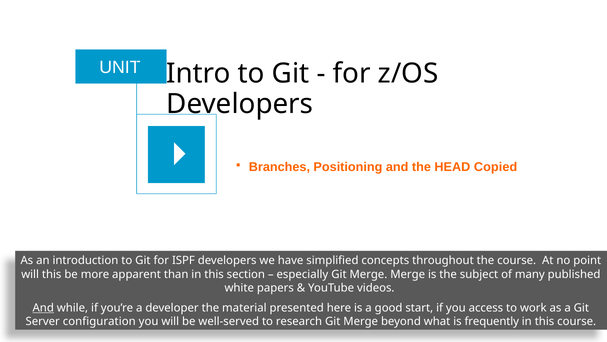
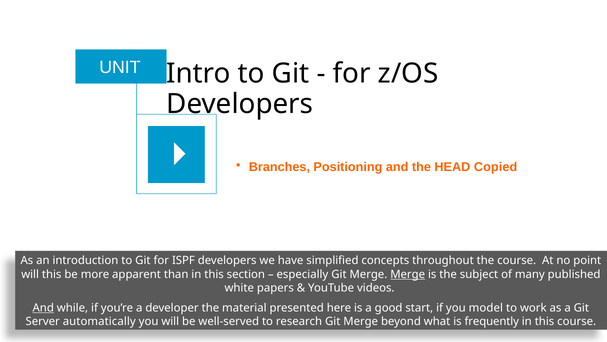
Merge underline: none -> present (408, 274)
access: access -> model (486, 307)
configuration: configuration -> automatically (99, 321)
